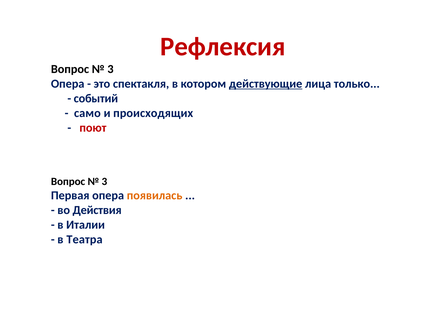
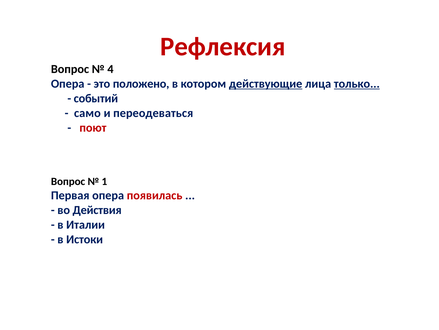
3: 3 -> 4 (110, 69)
спектакля: спектакля -> положено (141, 83)
только underline: none -> present (357, 83)
происходящих: происходящих -> переодеваться (153, 113)
3: 3 -> 1 (104, 181)
появилась colour: orange -> red (155, 195)
Театра: Театра -> Истоки (85, 239)
